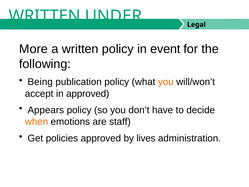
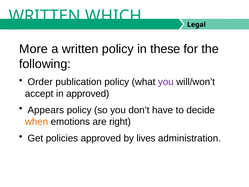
UNDER: UNDER -> WHICH (113, 16)
event: event -> these (165, 49)
Being: Being -> Order (40, 82)
you colour: orange -> purple (166, 82)
staff: staff -> right (120, 122)
